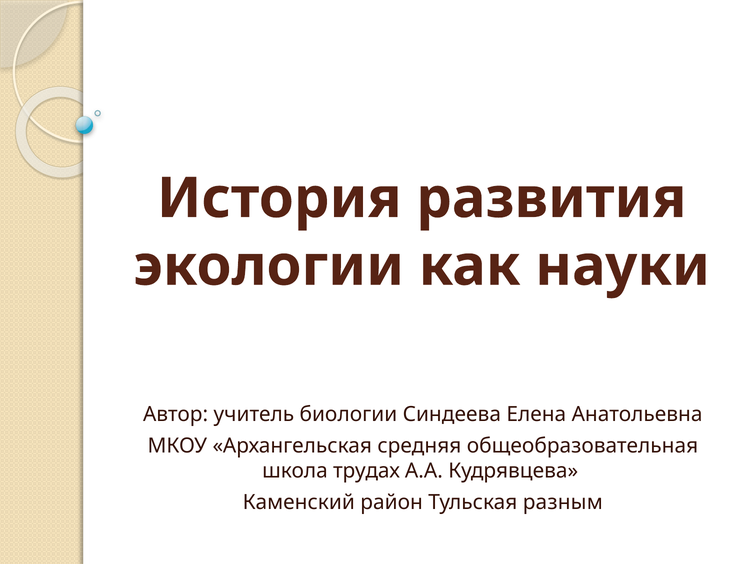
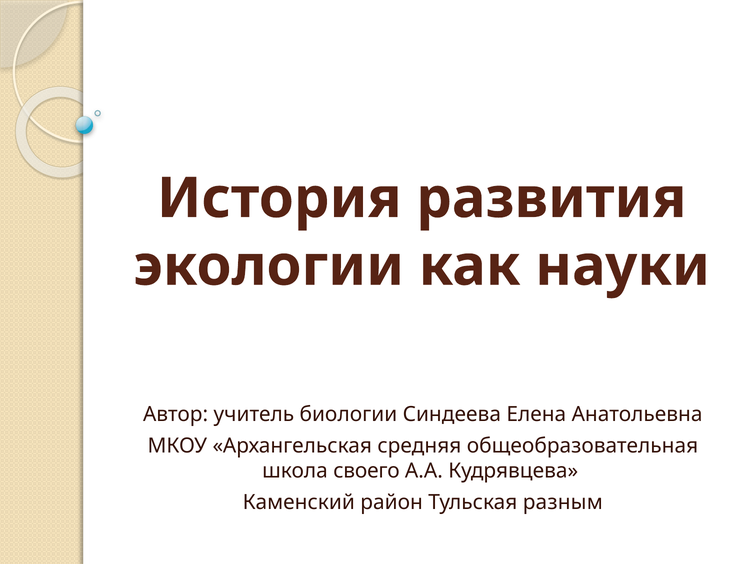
трудах: трудах -> своего (367, 470)
